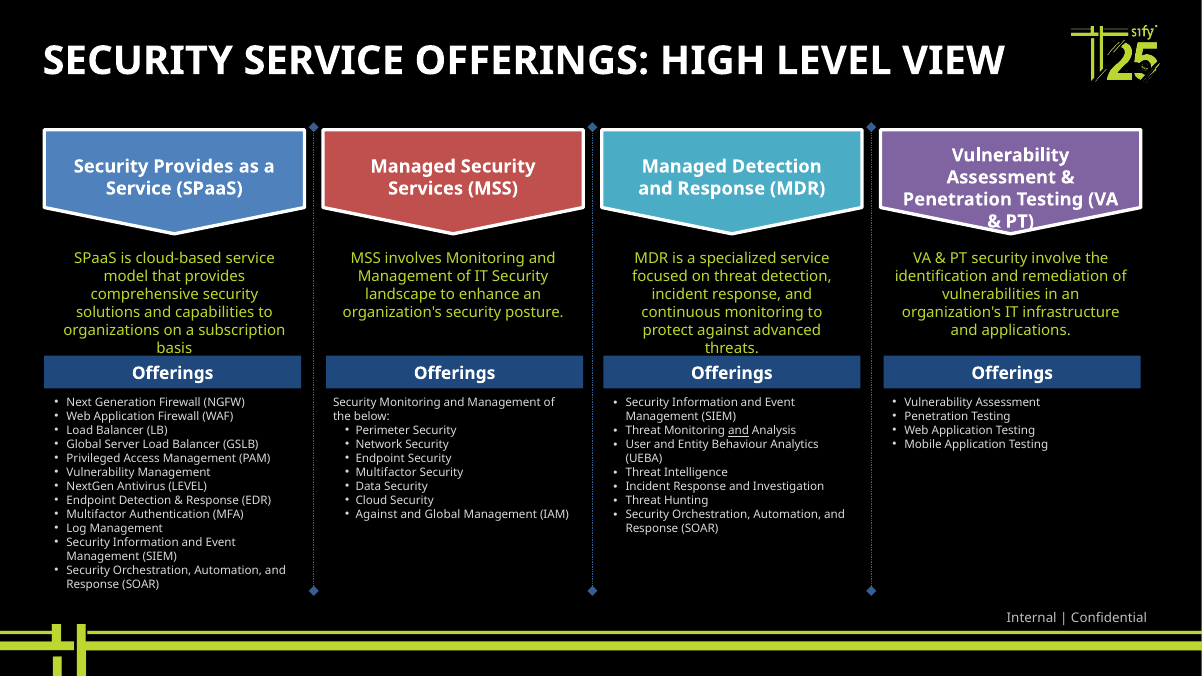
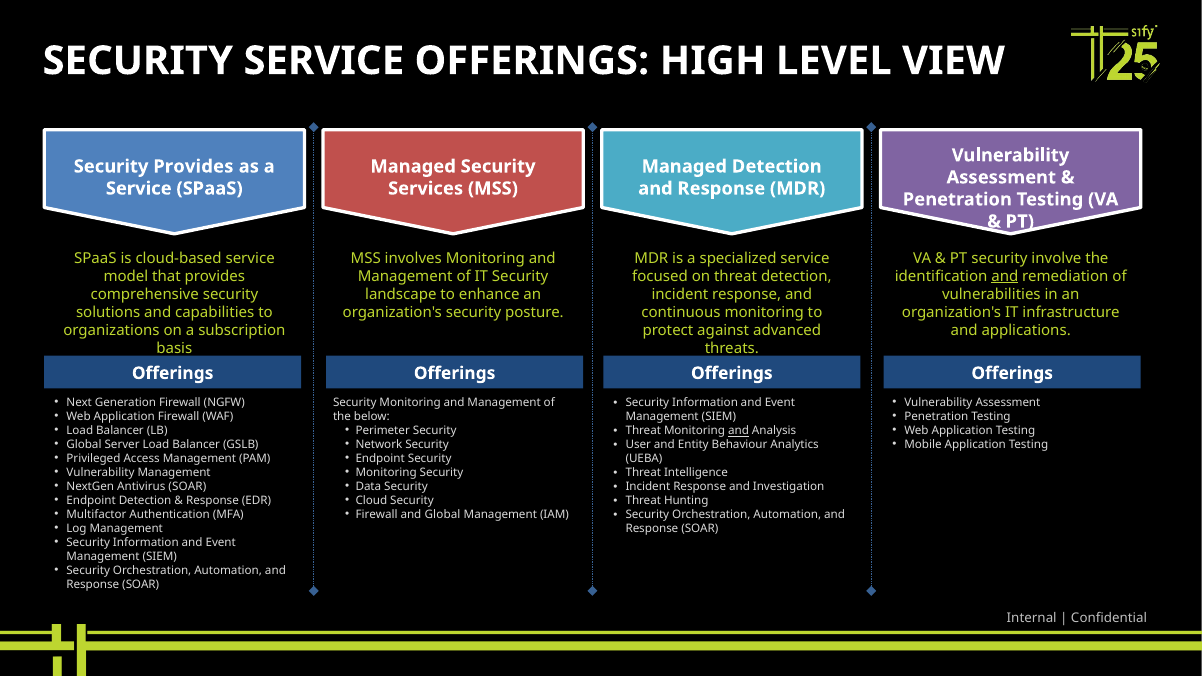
and underline: none -> present (1005, 276)
Multifactor: Multifactor -> Monitoring (386, 473)
Antivirus LEVEL: LEVEL -> SOAR (187, 487)
Against: Against -> Firewall (377, 515)
